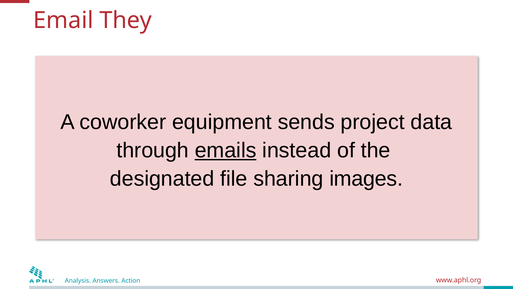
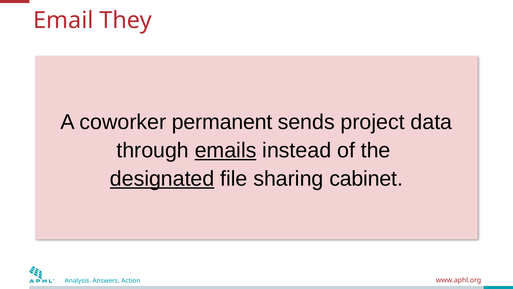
equipment: equipment -> permanent (222, 122)
designated underline: none -> present (162, 178)
images: images -> cabinet (366, 178)
